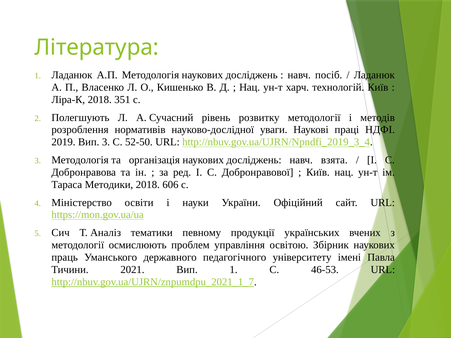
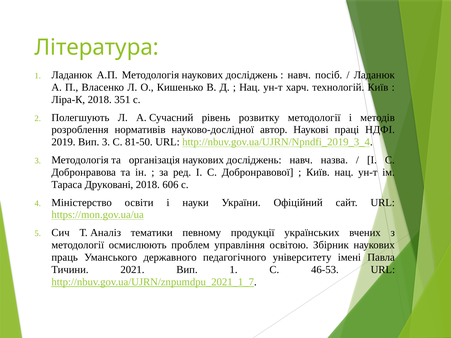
уваги: уваги -> автор (274, 130)
52-50: 52-50 -> 81-50 (139, 142)
взята: взята -> назва (334, 160)
Методики: Методики -> Друковані (109, 185)
